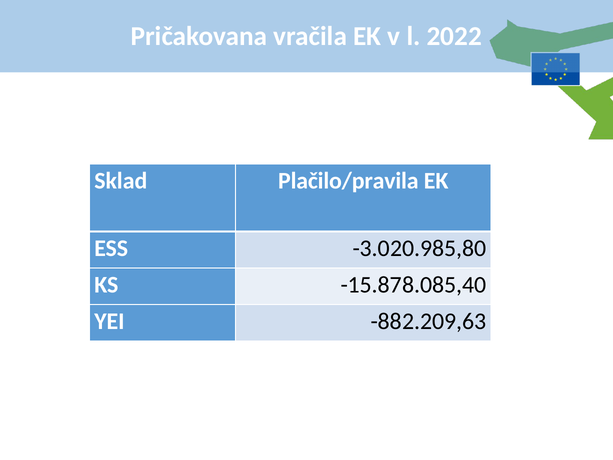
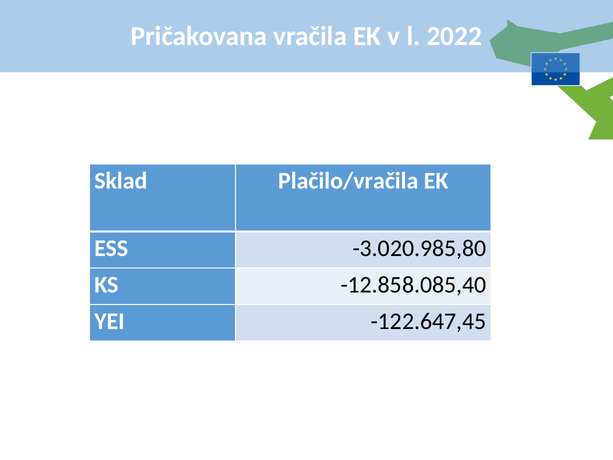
Plačilo/pravila: Plačilo/pravila -> Plačilo/vračila (348, 181)
-15.878.085,40: -15.878.085,40 -> -12.858.085,40 (413, 285)
-882.209,63: -882.209,63 -> -122.647,45 (428, 321)
